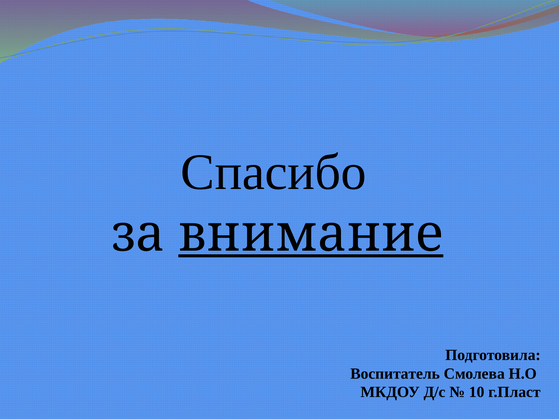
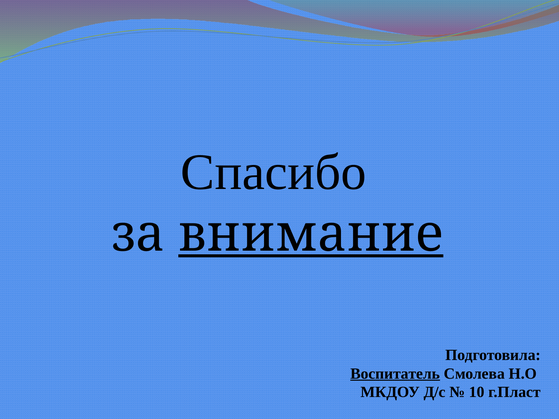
Воспитатель underline: none -> present (395, 374)
